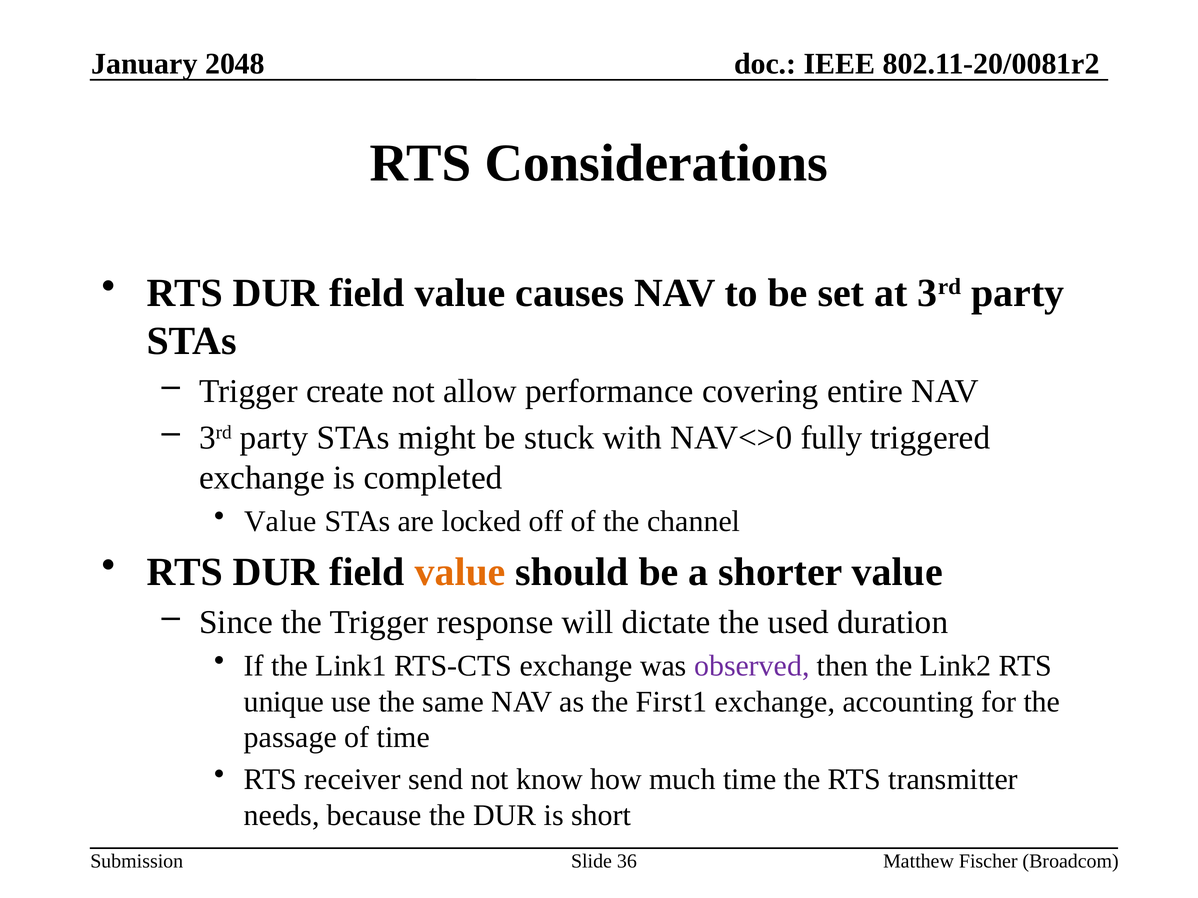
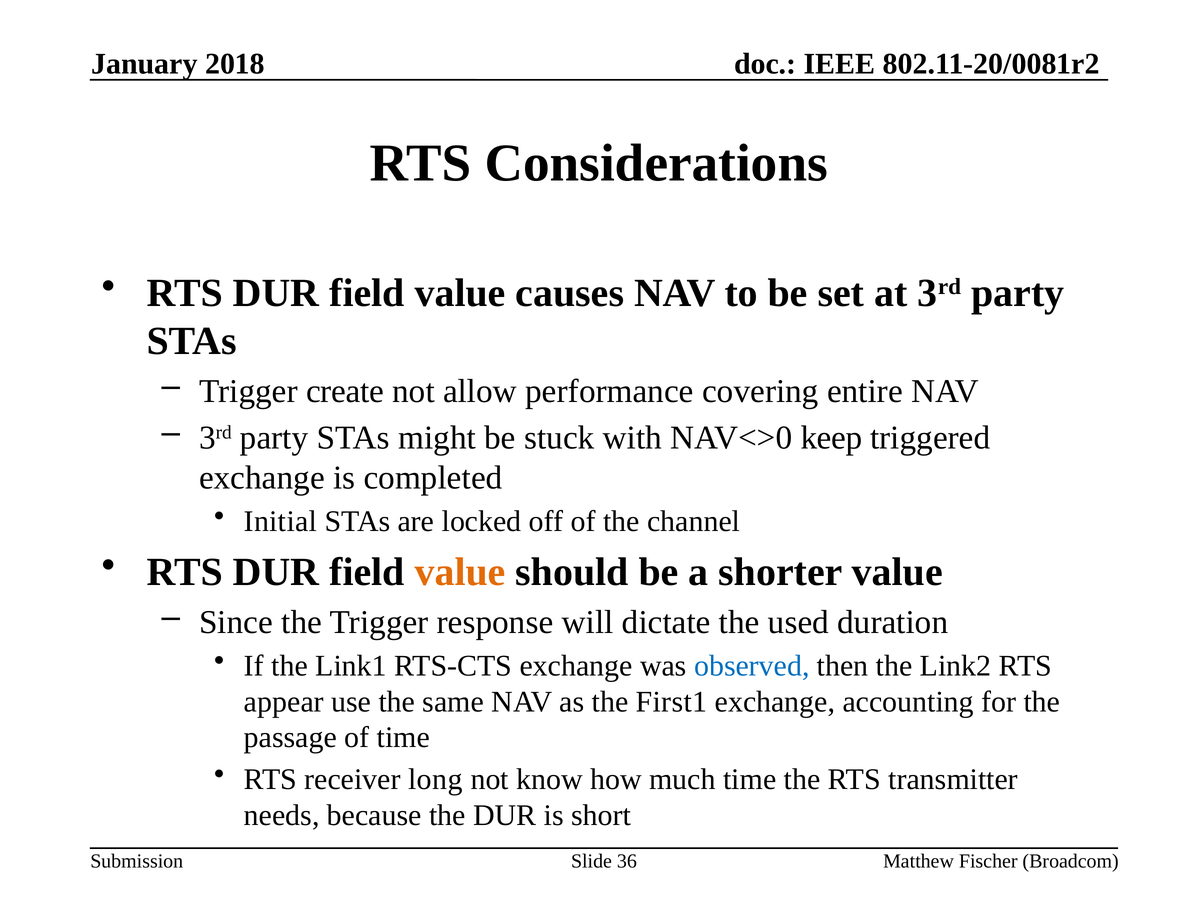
2048: 2048 -> 2018 (235, 64)
fully: fully -> keep (831, 438)
Value: Value -> Initial (280, 522)
observed colour: purple -> blue (752, 666)
unique: unique -> appear (284, 702)
send: send -> long (435, 780)
